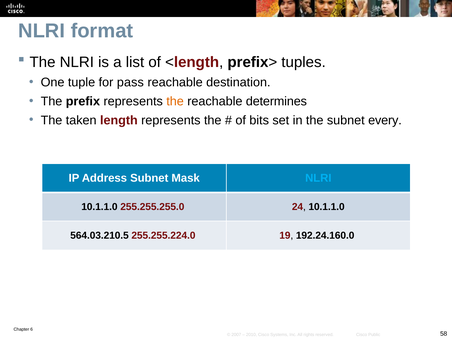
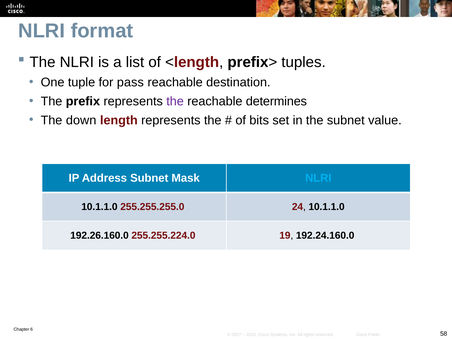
the colour: orange -> purple (175, 101)
taken: taken -> down (81, 120)
every: every -> value (385, 120)
564.03.210.5: 564.03.210.5 -> 192.26.160.0 (100, 236)
